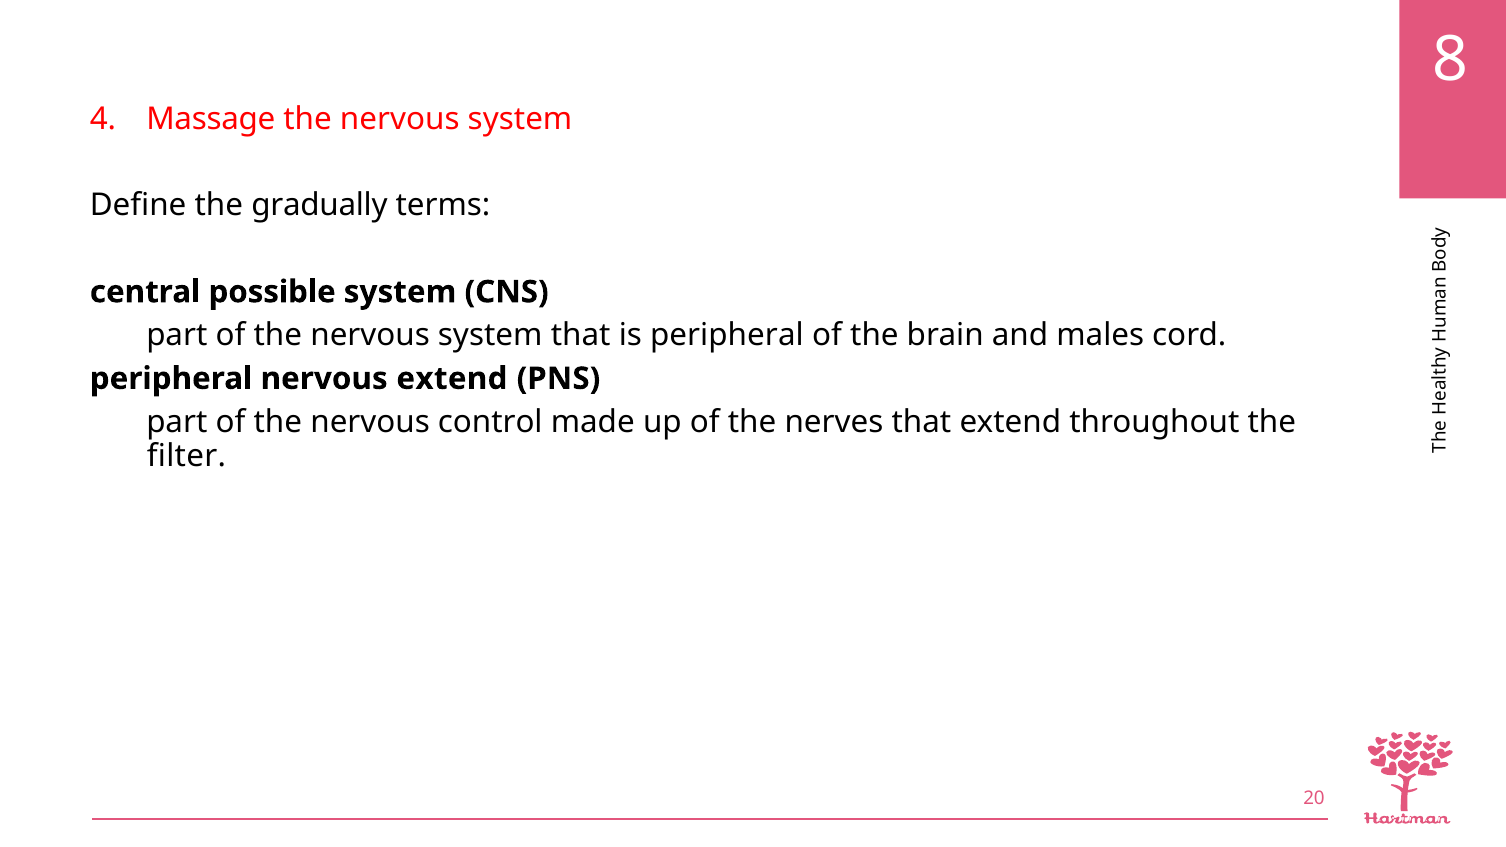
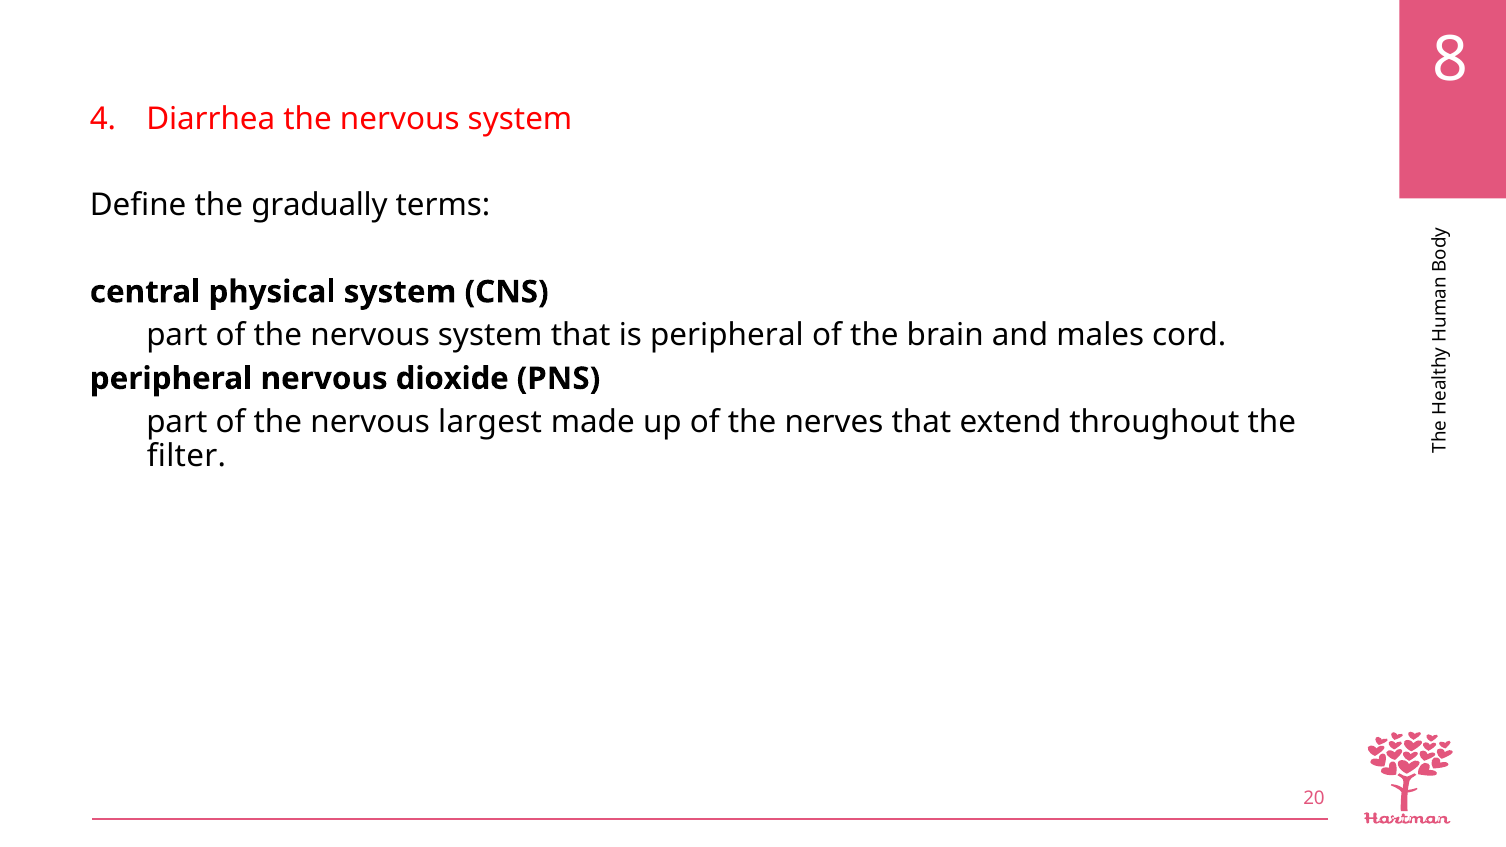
Massage: Massage -> Diarrhea (211, 119)
possible: possible -> physical (272, 292)
nervous extend: extend -> dioxide (452, 379)
control: control -> largest (490, 422)
